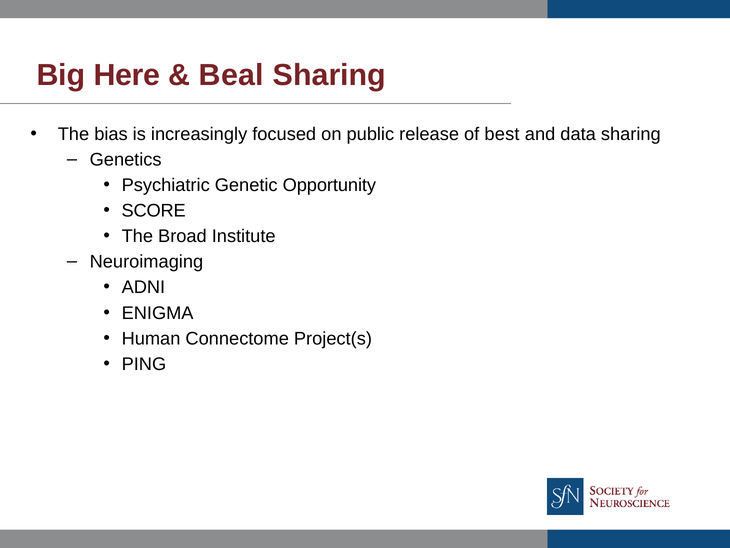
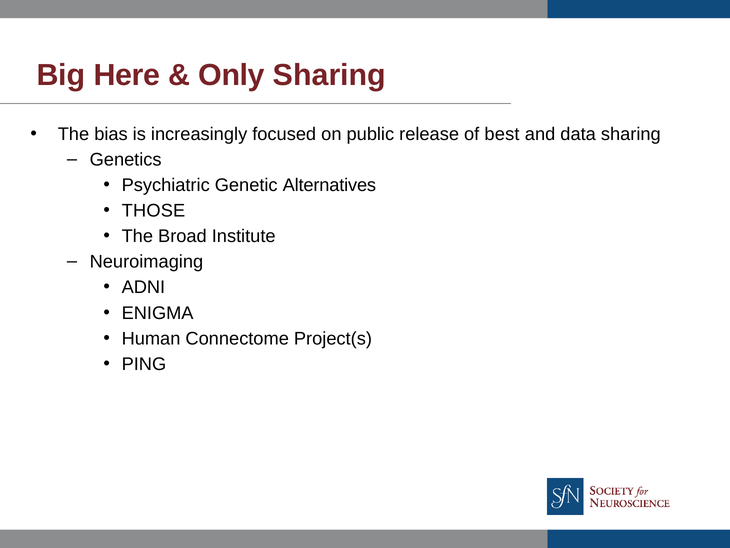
Beal: Beal -> Only (232, 75)
Opportunity: Opportunity -> Alternatives (329, 185)
SCORE: SCORE -> THOSE (153, 211)
